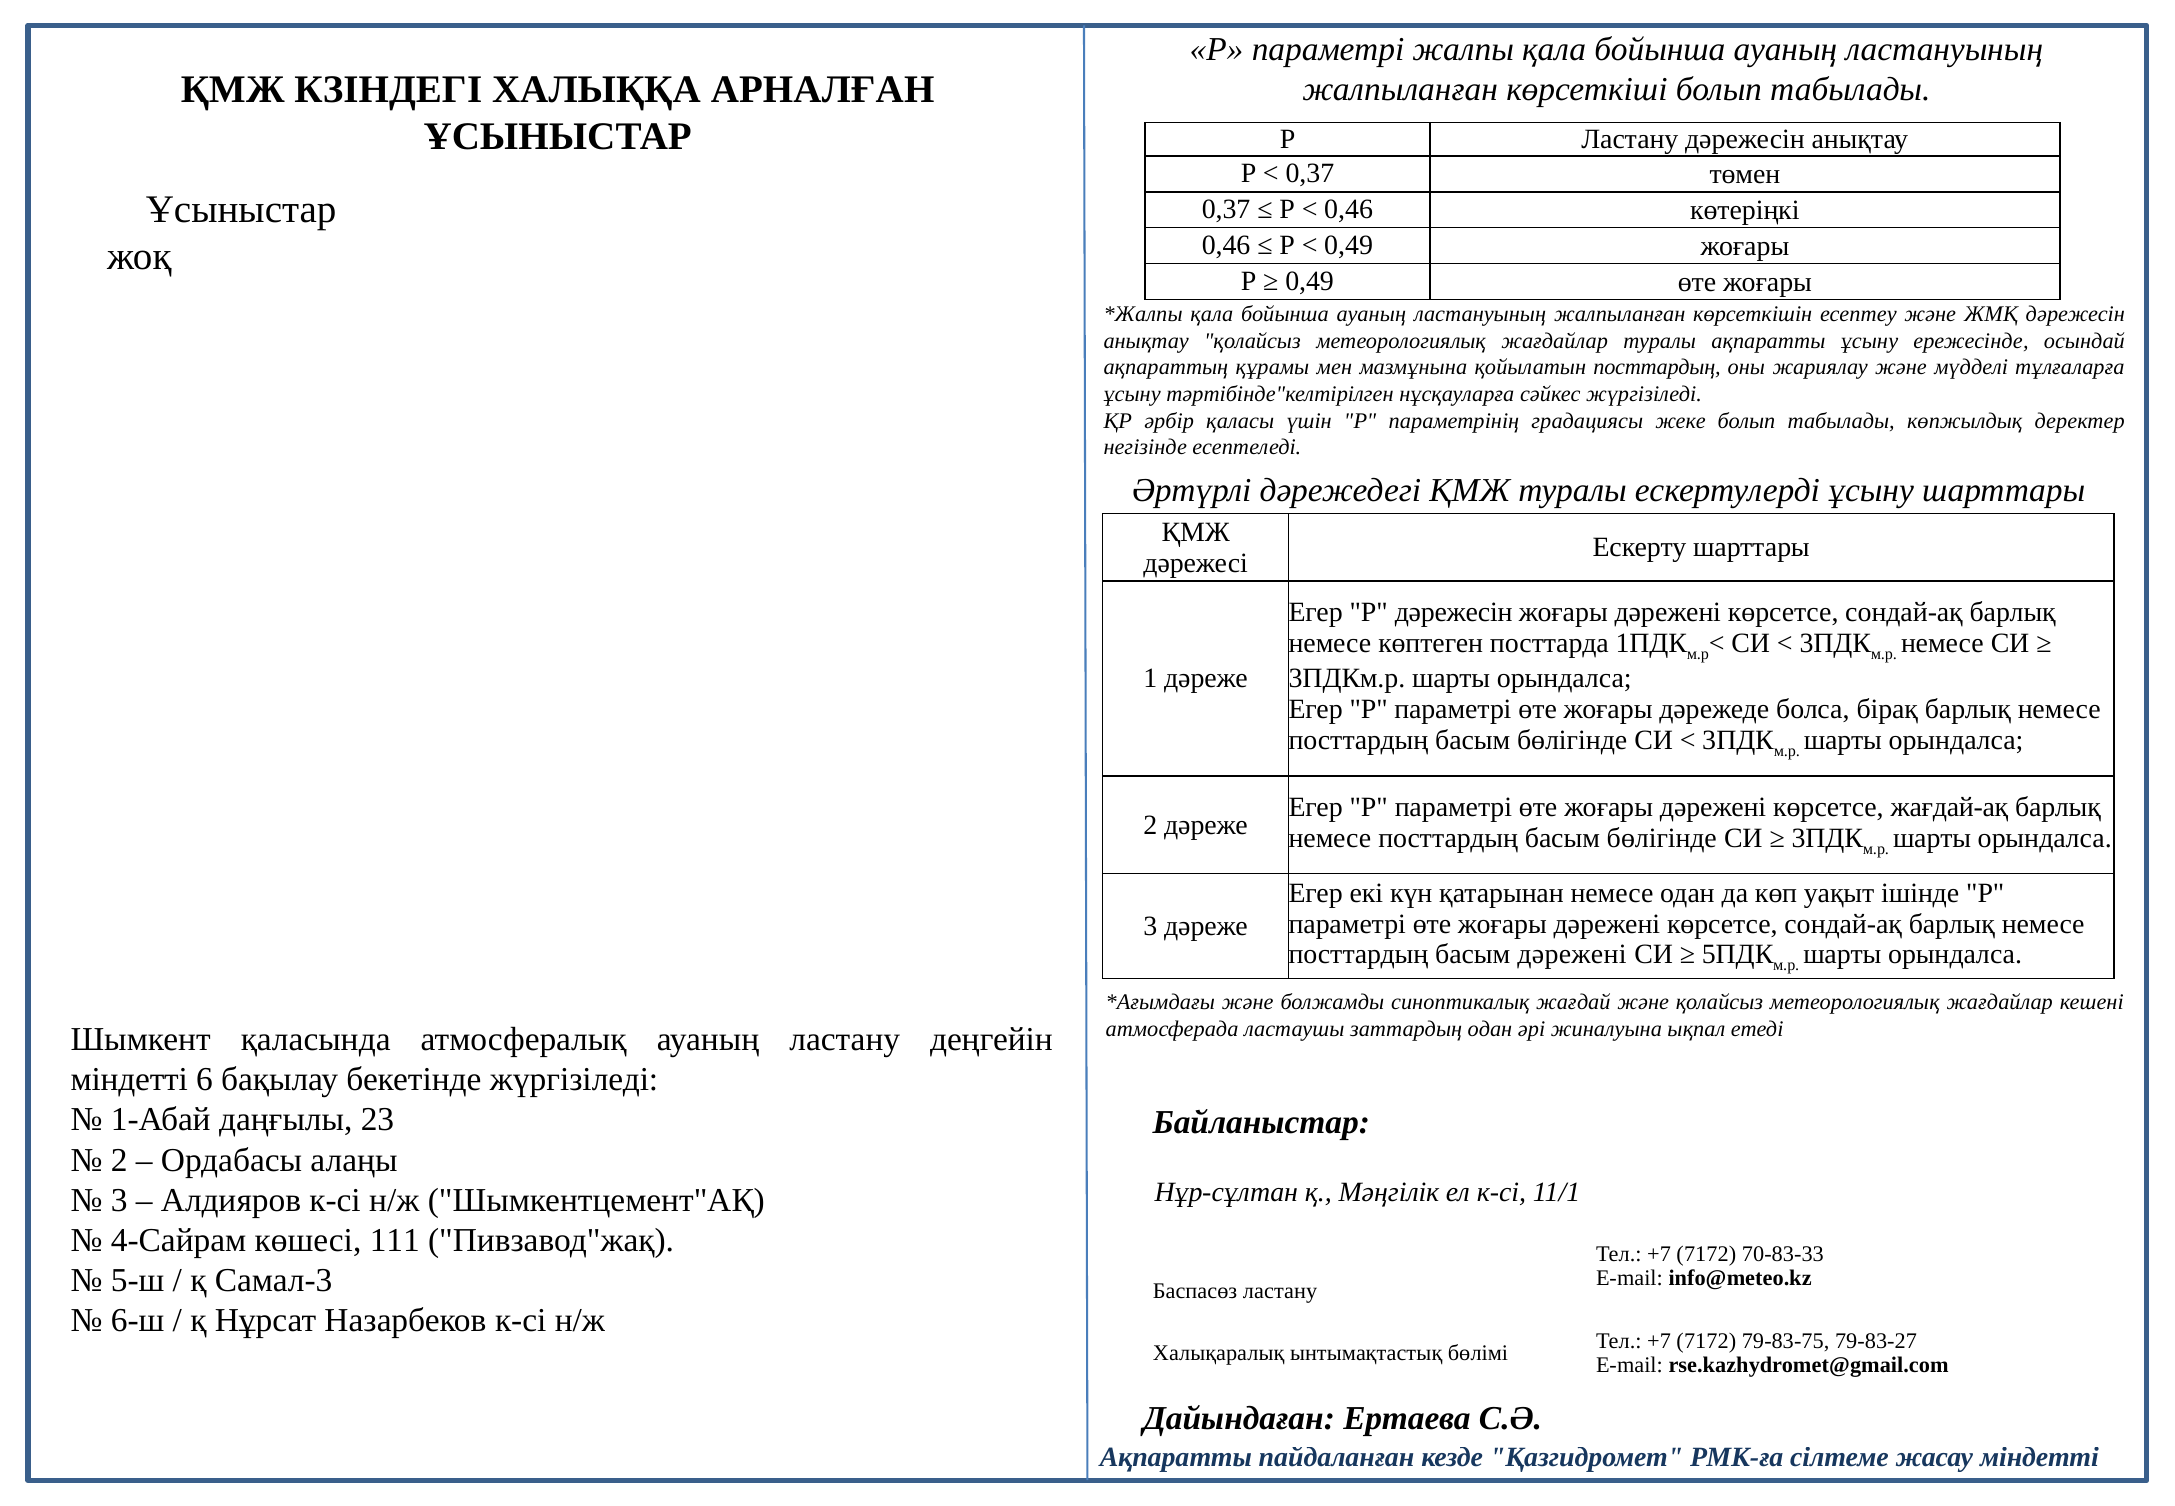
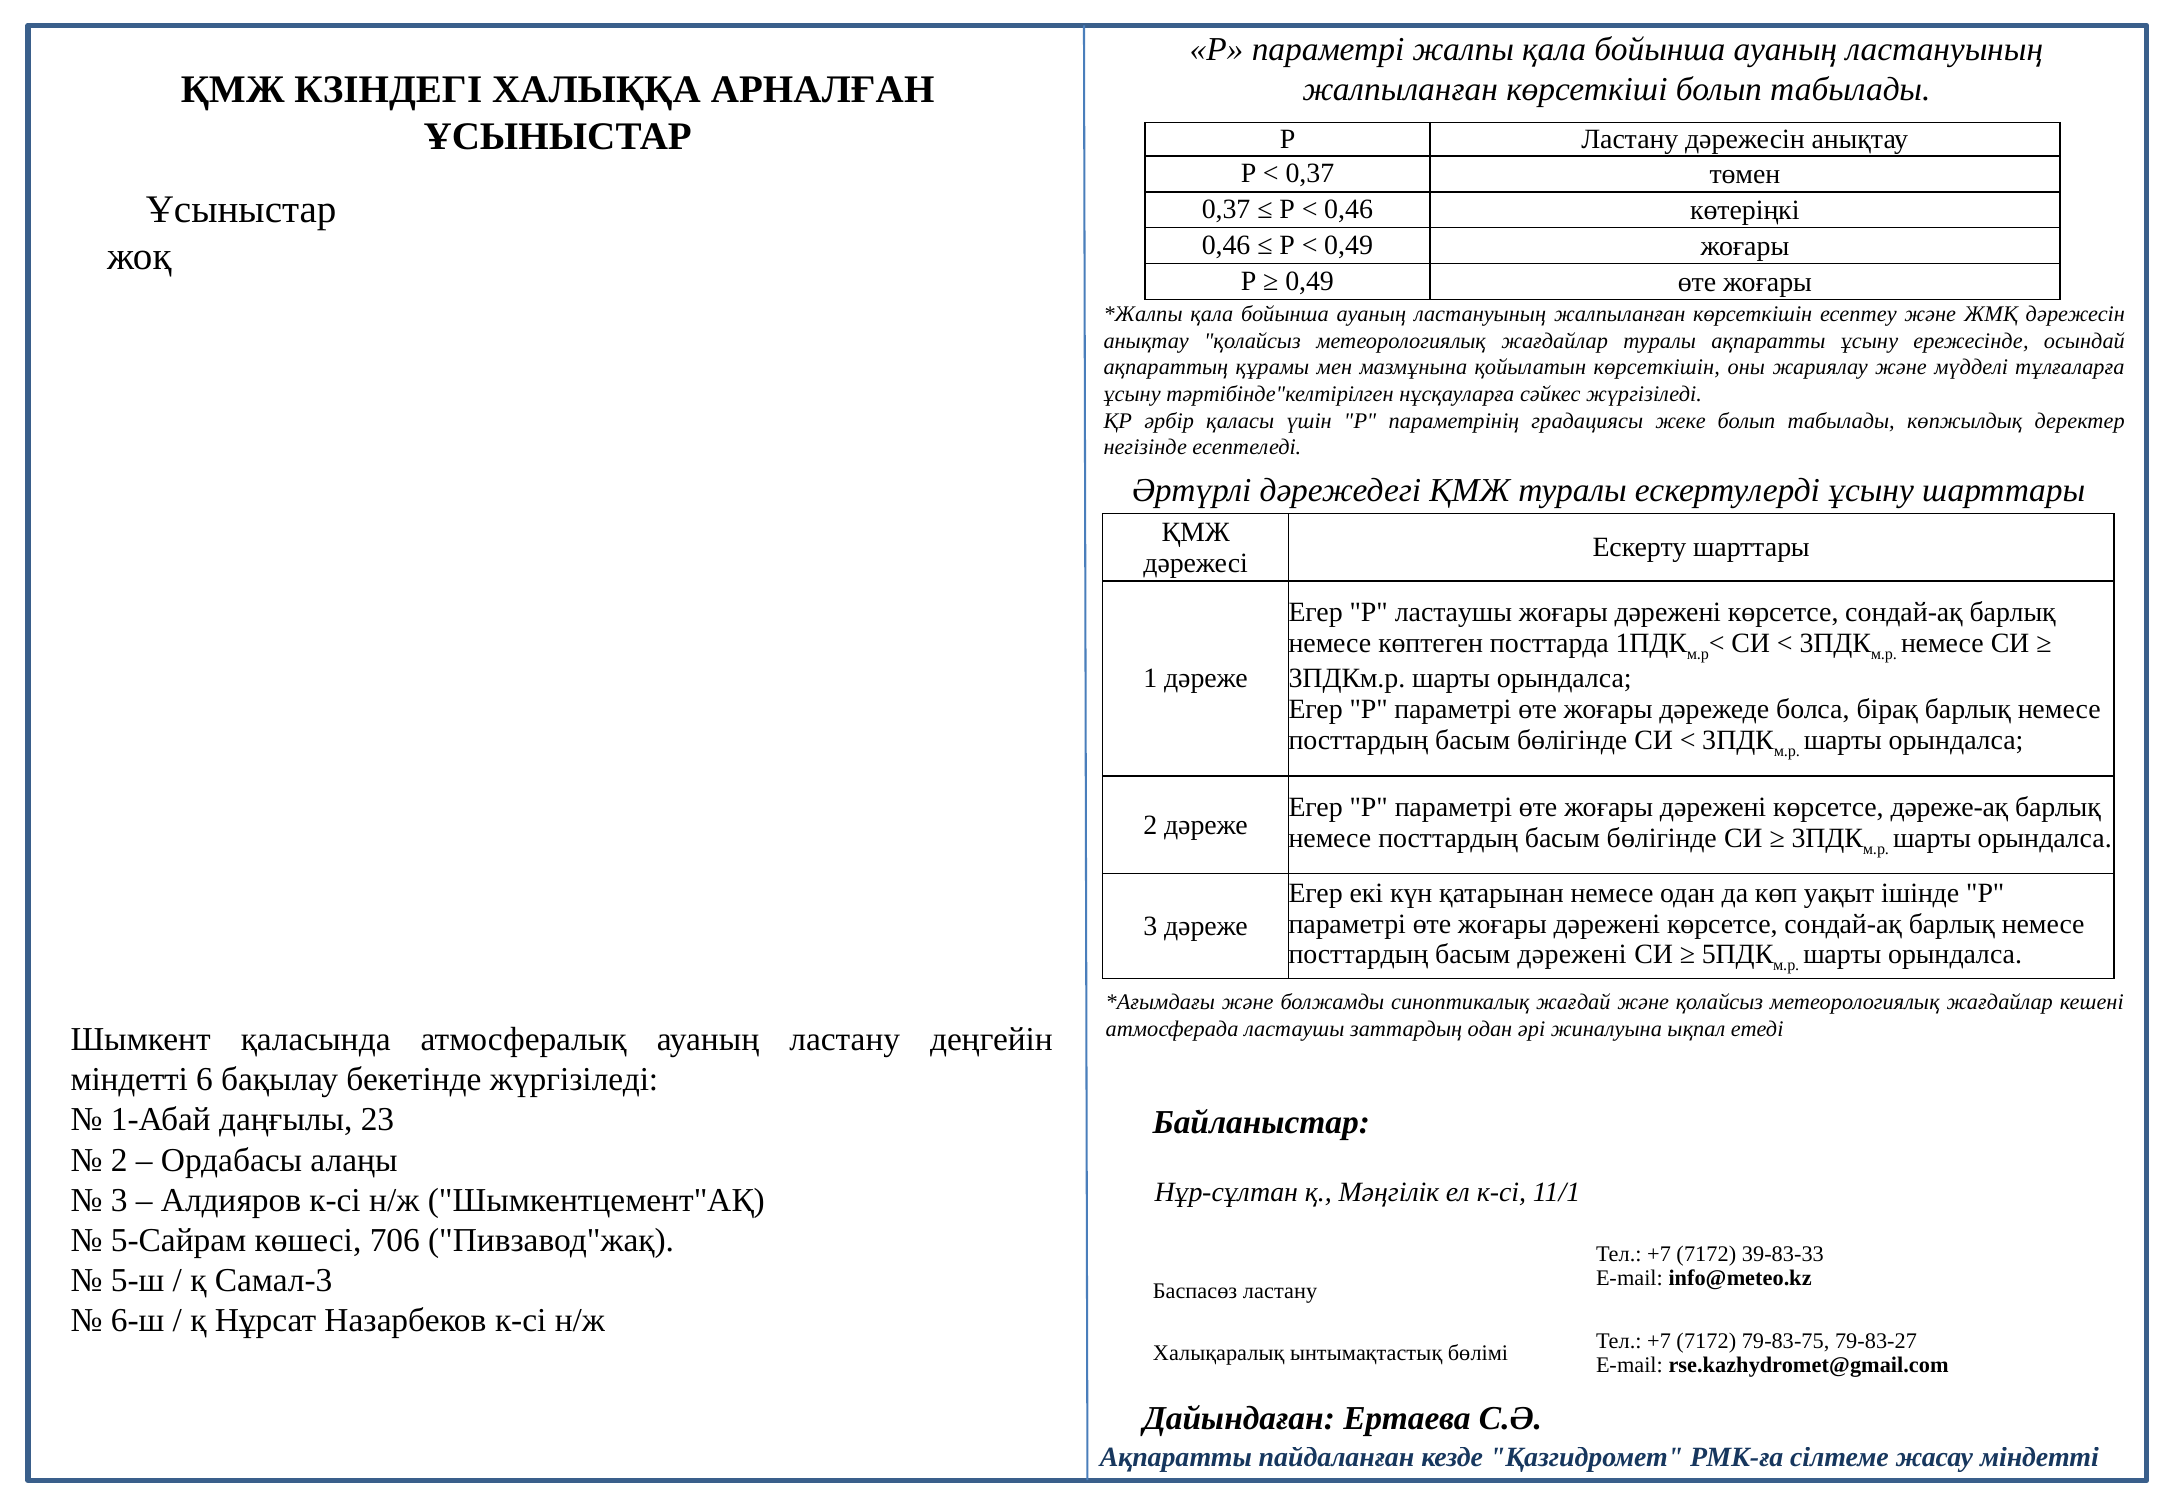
қойылатын посттардың: посттардың -> көрсеткішін (1657, 367)
Р дәрежесін: дәрежесін -> ластаушы (1453, 613)
жағдай-ақ: жағдай-ақ -> дәреже-ақ (1949, 807)
4-Сайрам: 4-Сайрам -> 5-Сайрам (179, 1240)
111: 111 -> 706 (395, 1240)
70-83-33: 70-83-33 -> 39-83-33 (1783, 1254)
